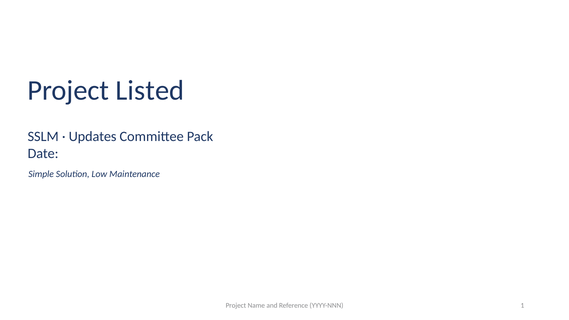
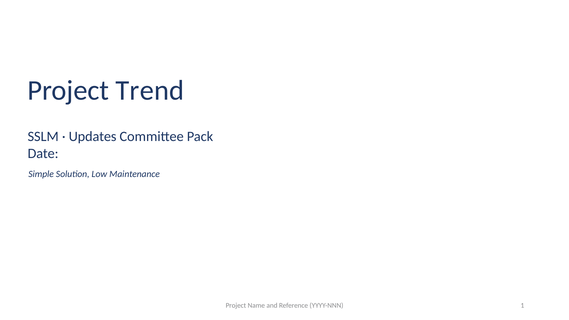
Listed: Listed -> Trend (150, 90)
